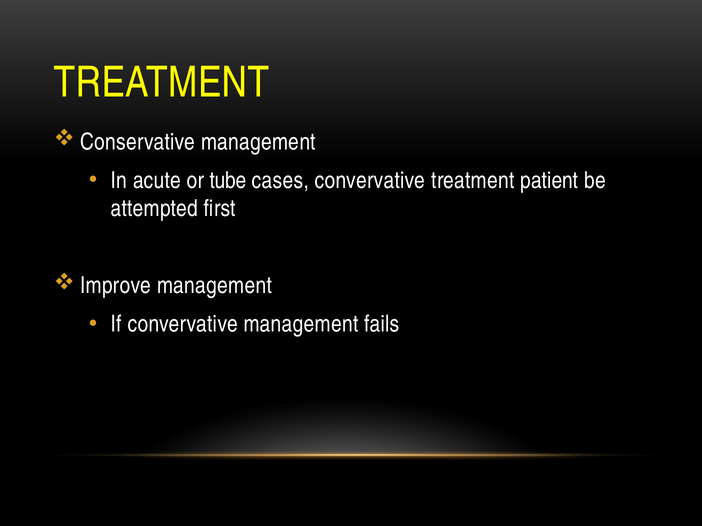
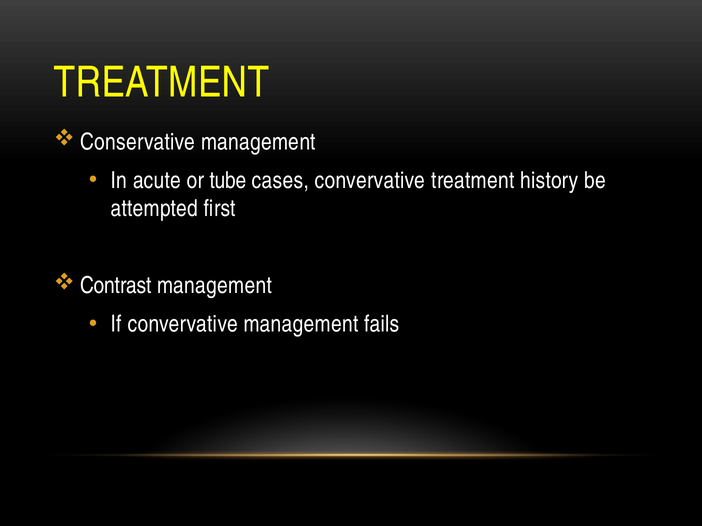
patient: patient -> history (549, 181)
Improve: Improve -> Contrast (116, 286)
